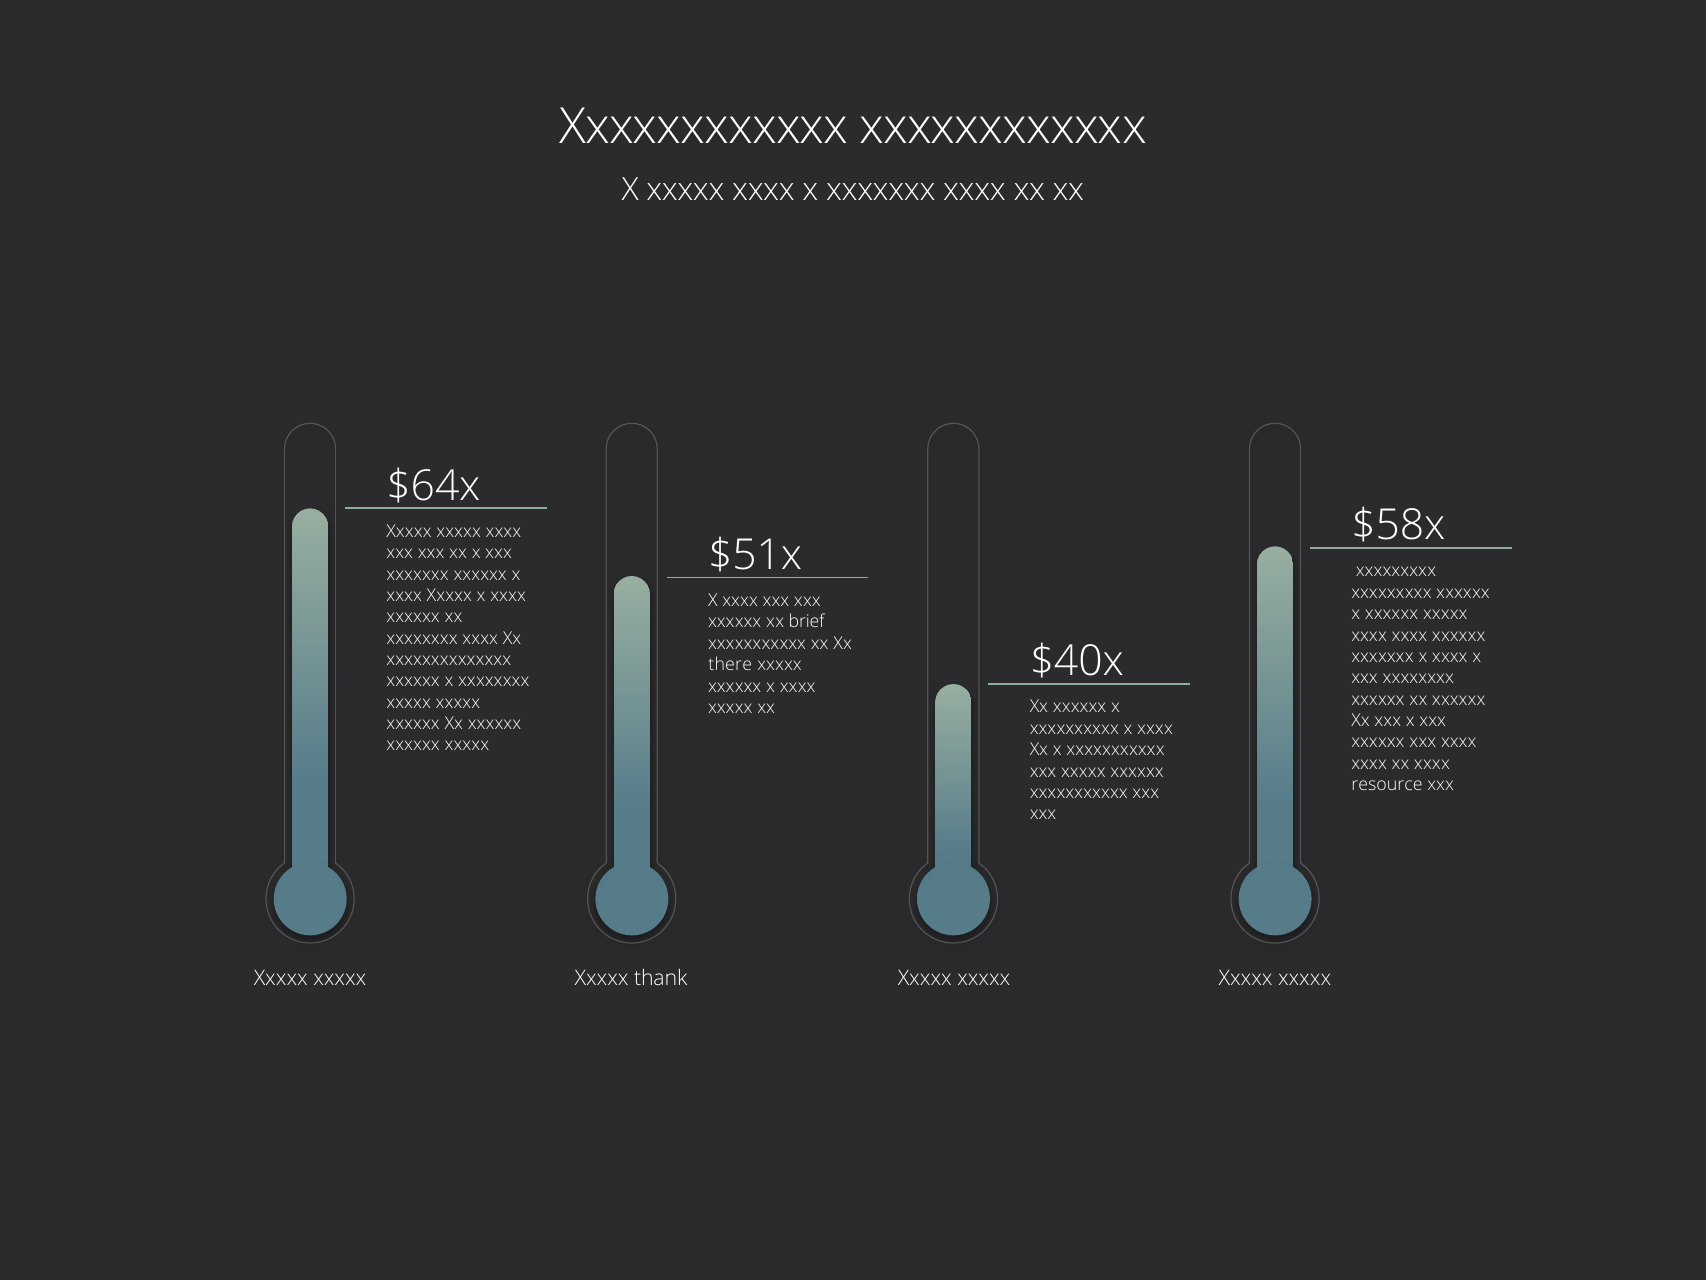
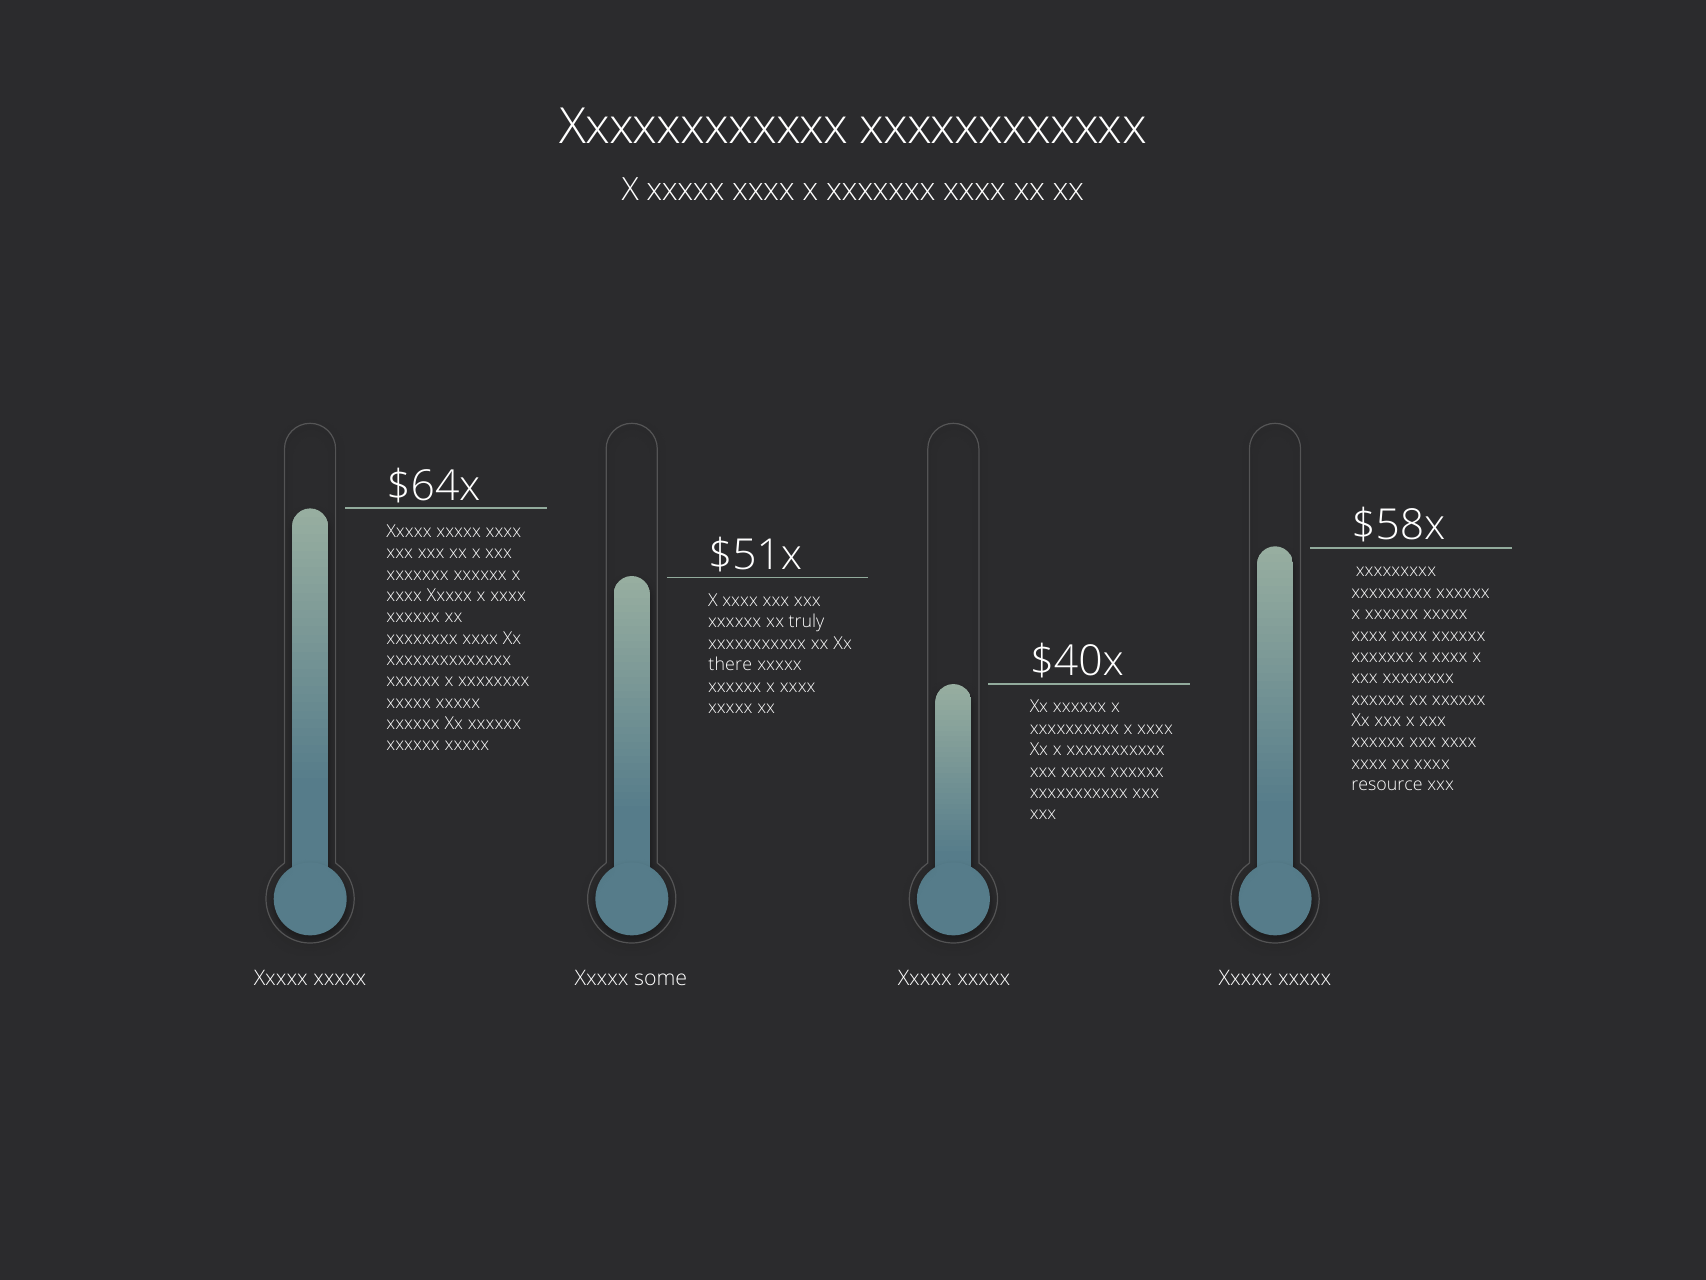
brief: brief -> truly (806, 622)
thank: thank -> some (661, 978)
